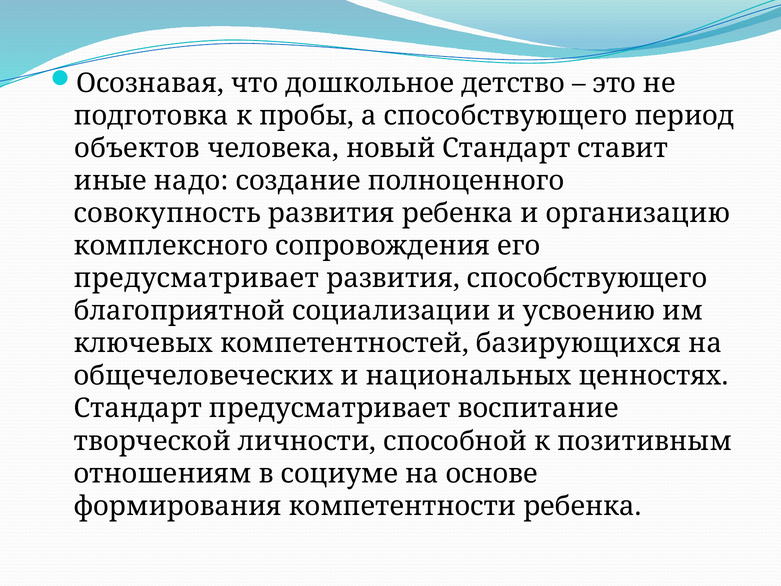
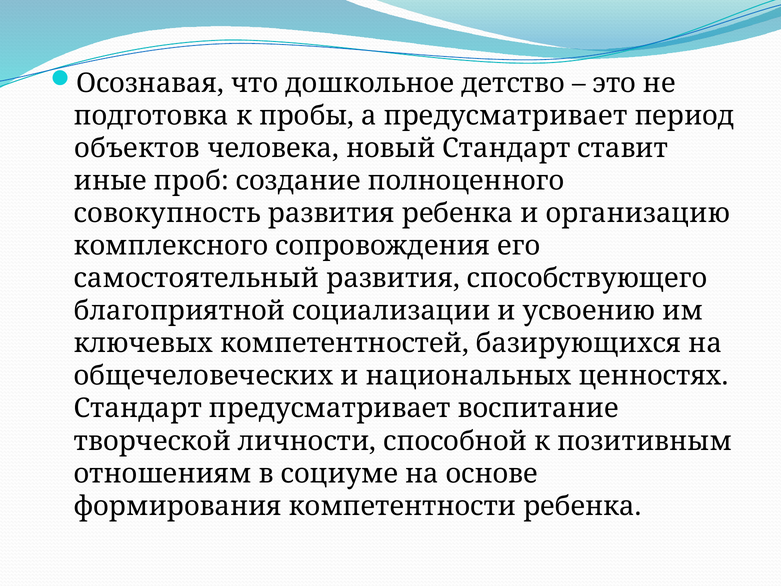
а способствующего: способствующего -> предусматривает (505, 116)
надо: надо -> проб (191, 181)
предусматривает: предусматривает -> самостоятельный (197, 278)
